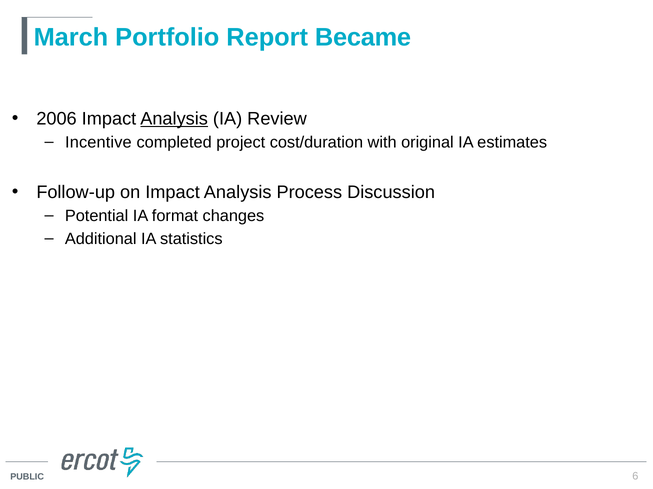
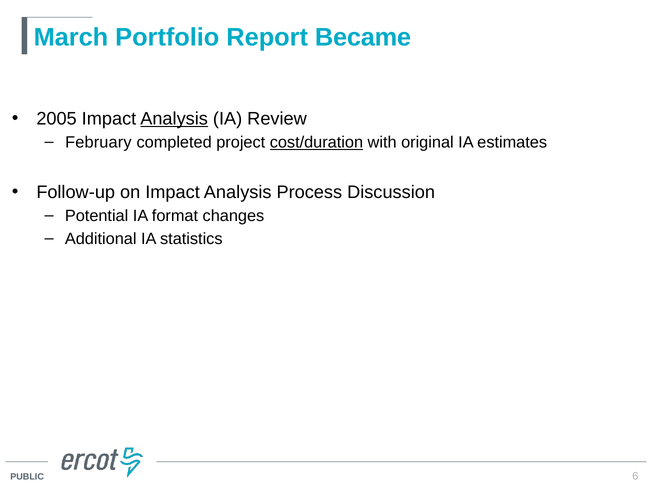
2006: 2006 -> 2005 (57, 119)
Incentive: Incentive -> February (98, 143)
cost/duration underline: none -> present (316, 143)
